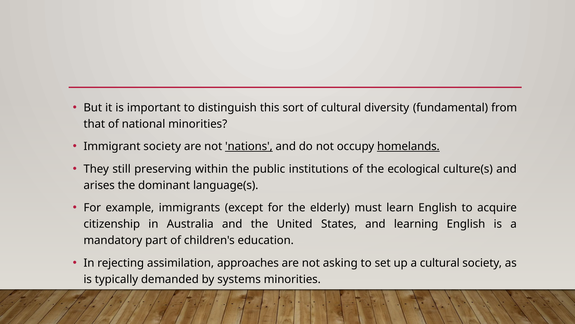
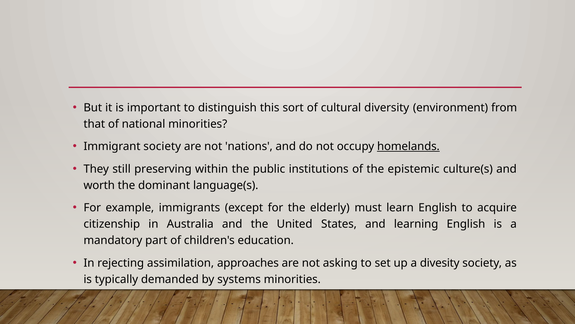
fundamental: fundamental -> environment (450, 108)
nations underline: present -> none (249, 146)
ecological: ecological -> epistemic (414, 169)
arises: arises -> worth (99, 185)
a cultural: cultural -> divesity (440, 262)
